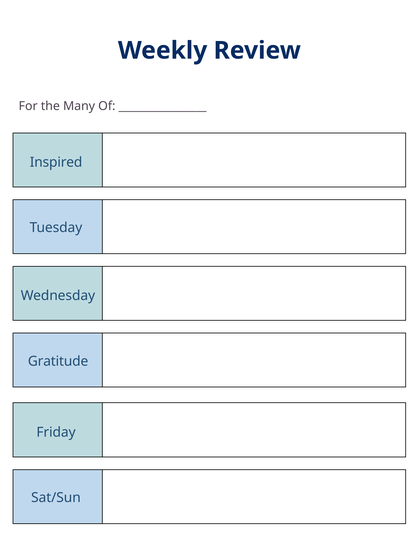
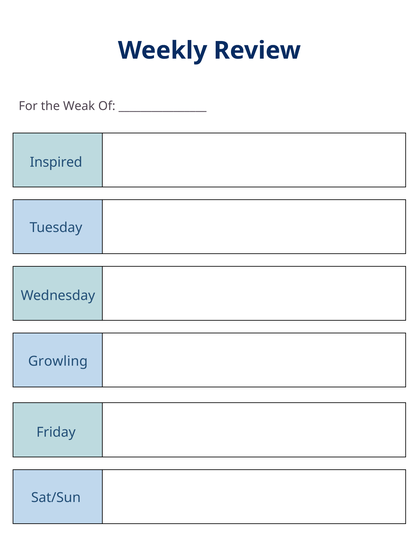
Many: Many -> Weak (79, 106)
Gratitude: Gratitude -> Growling (58, 361)
